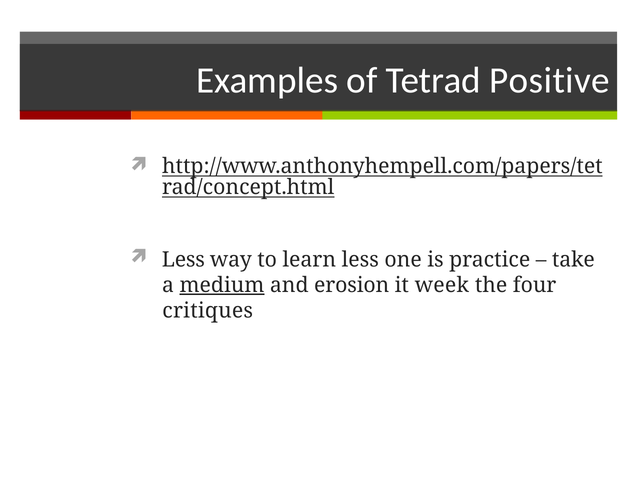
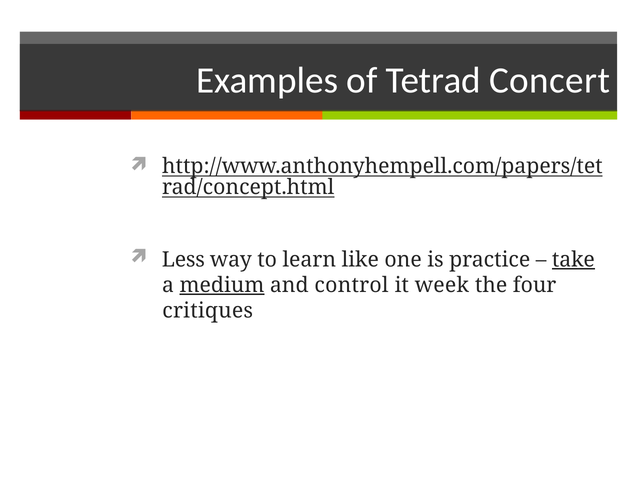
Positive: Positive -> Concert (550, 80)
learn less: less -> like (360, 259)
take underline: none -> present (573, 259)
erosion: erosion -> control (351, 285)
